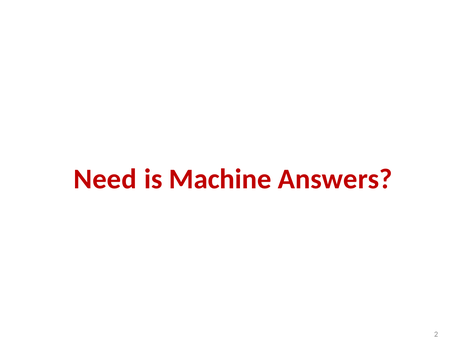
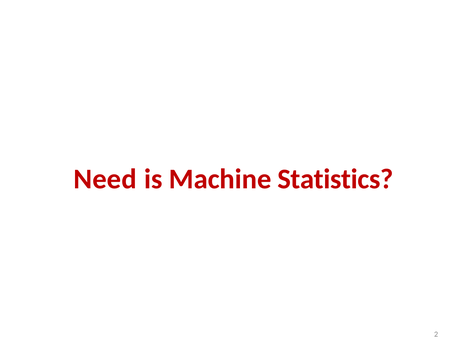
Answers: Answers -> Statistics (335, 179)
